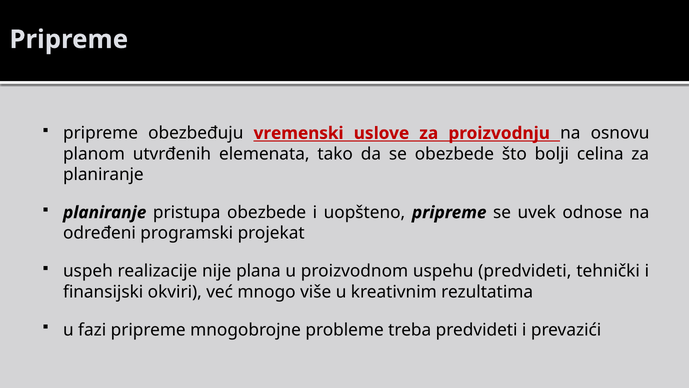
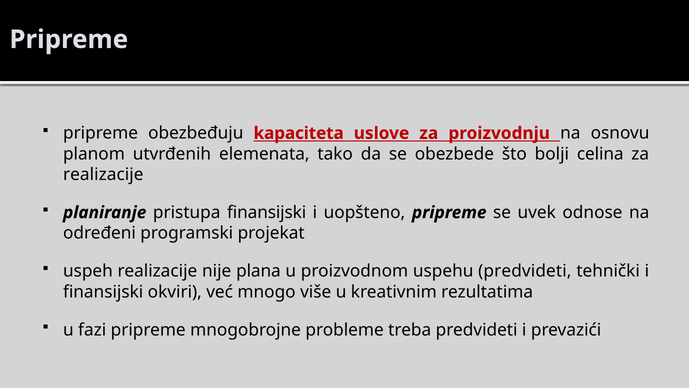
vremenski: vremenski -> kapaciteta (299, 133)
planiranje: planiranje -> realizacije (103, 174)
pristupa obezbede: obezbede -> finansijski (267, 212)
